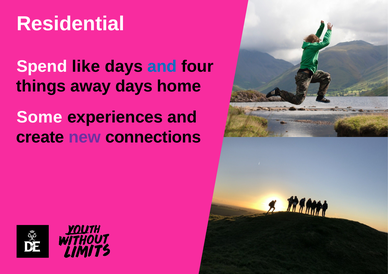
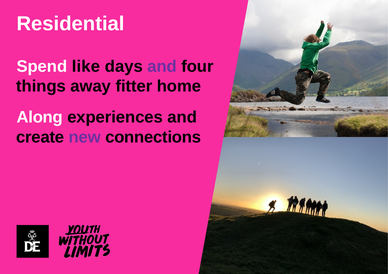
and colour: blue -> purple (162, 66)
away days: days -> fitter (134, 86)
Some: Some -> Along (40, 117)
